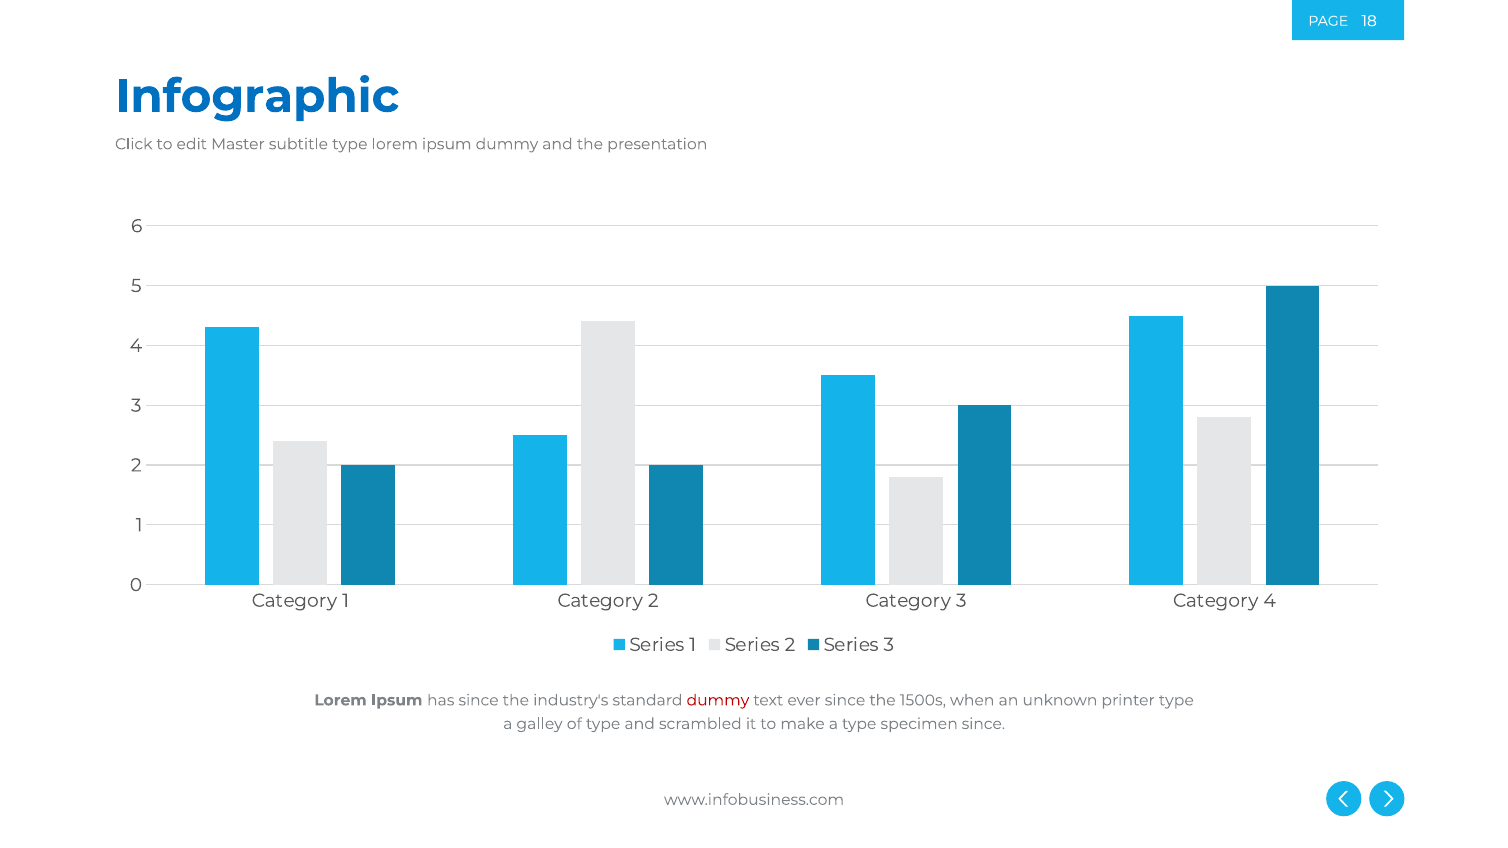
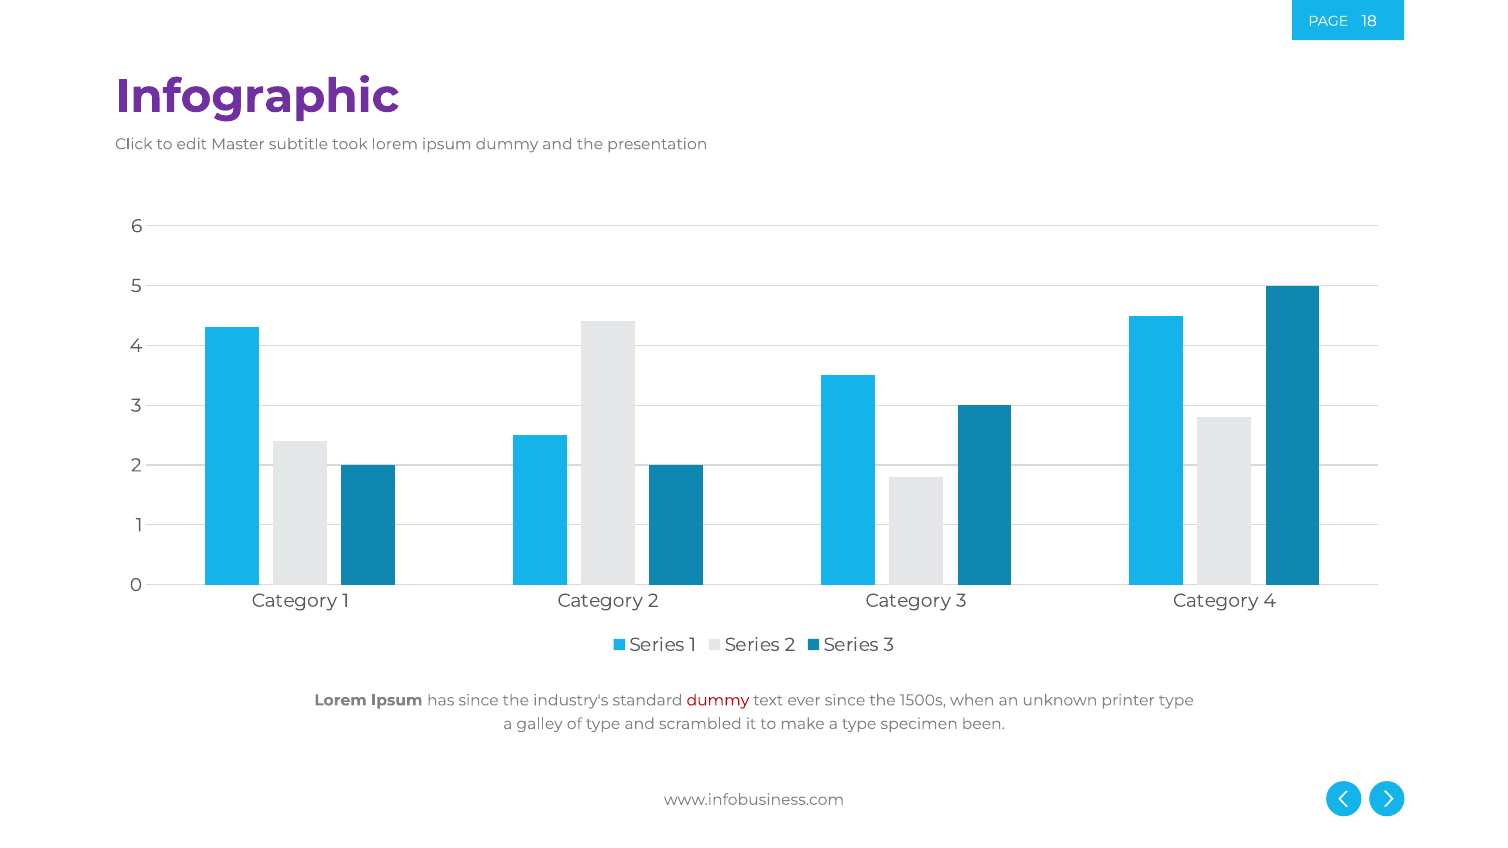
Infographic colour: blue -> purple (257, 96)
subtitle type: type -> took (350, 144)
specimen since: since -> been (983, 724)
